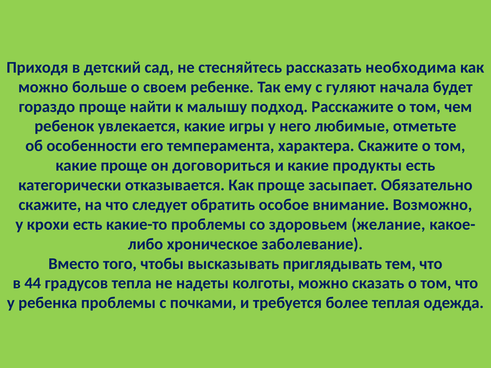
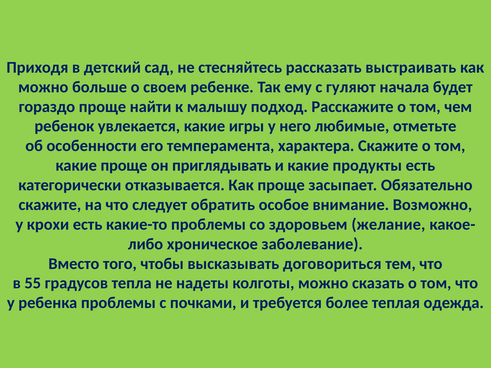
необходима: необходима -> выстраивать (411, 67)
договориться: договориться -> приглядывать (222, 166)
приглядывать: приглядывать -> договориться (332, 264)
44: 44 -> 55 (33, 283)
